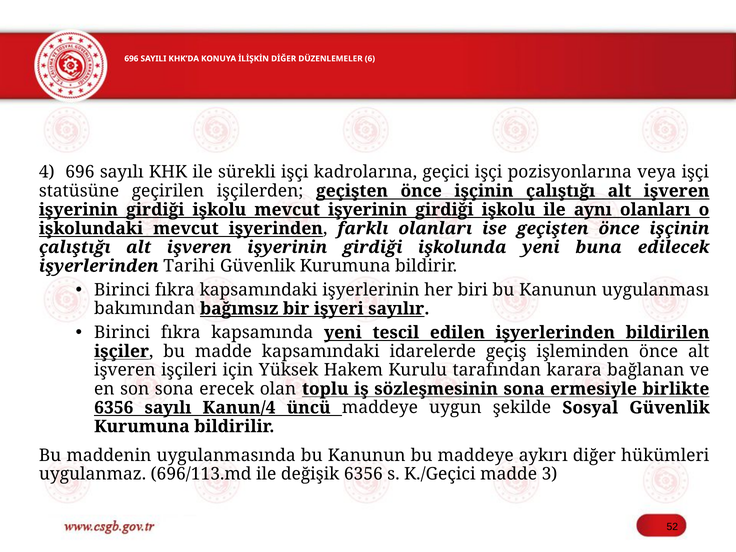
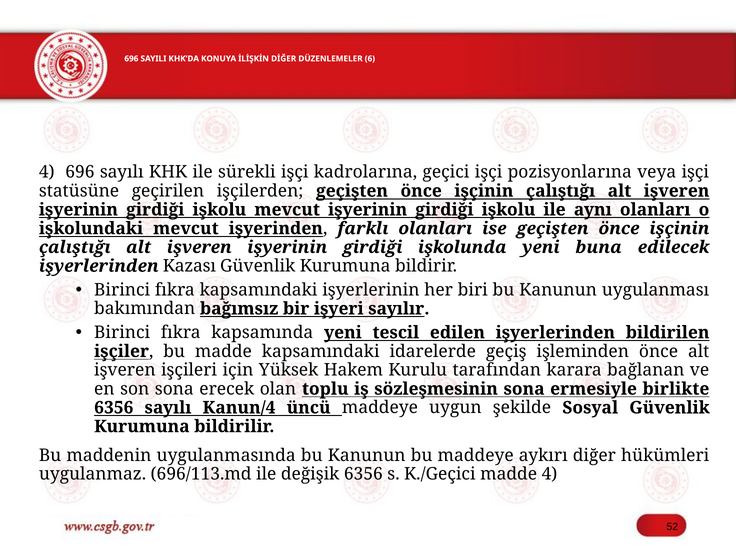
Tarihi: Tarihi -> Kazası (189, 266)
madde 3: 3 -> 4 (549, 474)
